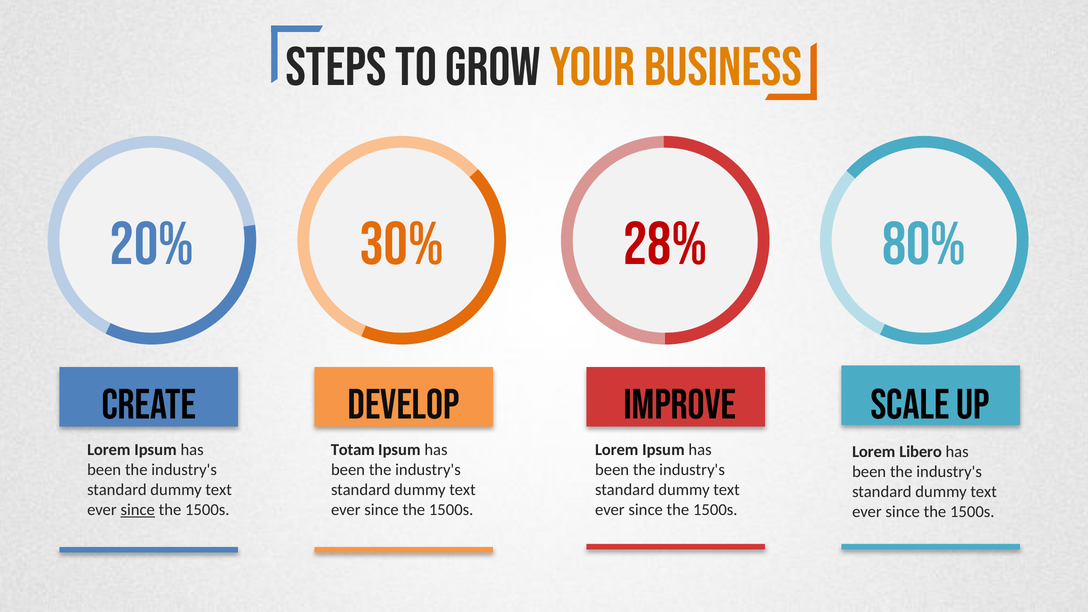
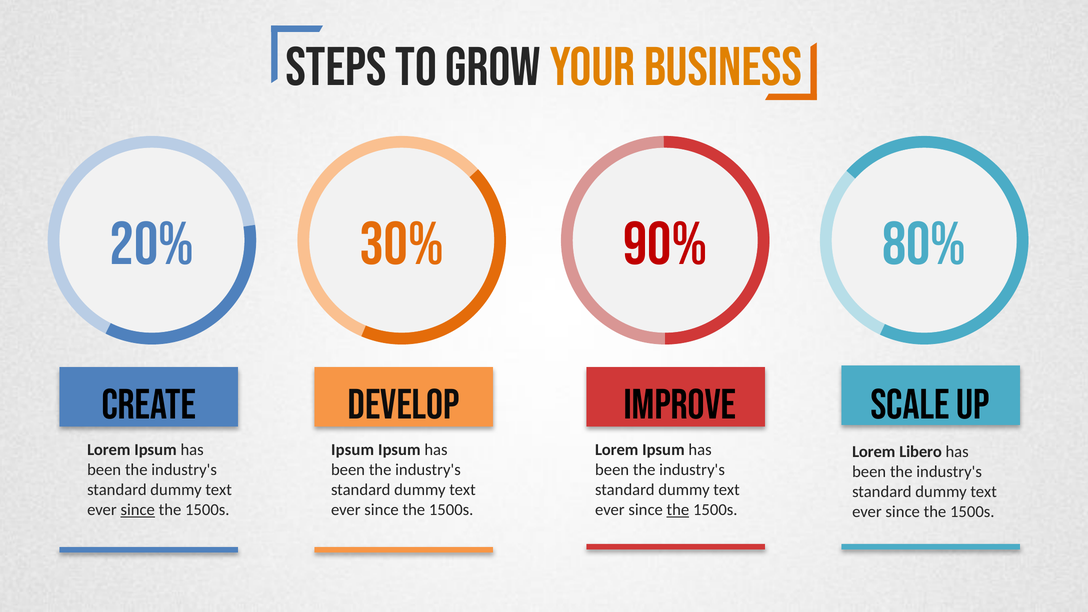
28%: 28% -> 90% (665, 244)
Totam: Totam -> Ipsum (353, 450)
the underline: none -> present (678, 510)
